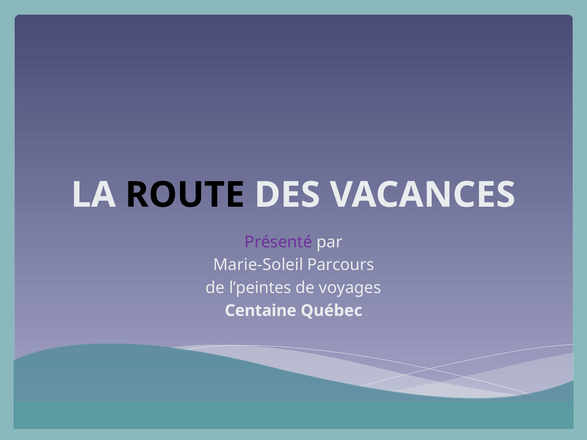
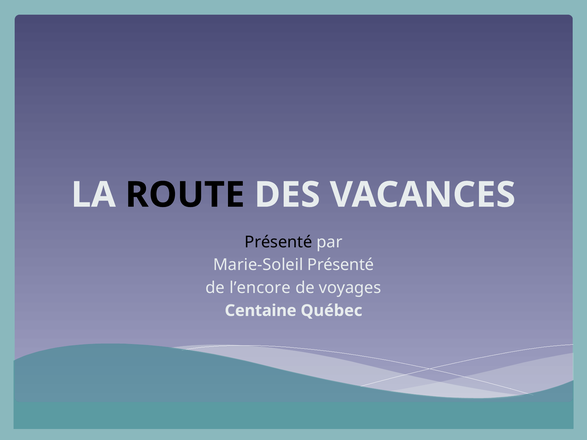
Présenté colour: purple -> black (278, 242)
Marie-Soleil Parcours: Parcours -> Présenté (341, 265)
l’peintes: l’peintes -> l’encore (260, 288)
